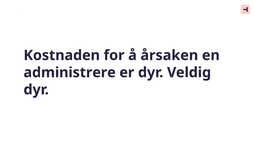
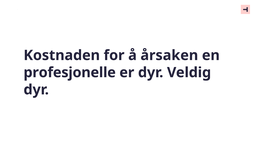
administrere: administrere -> profesjonelle (70, 72)
